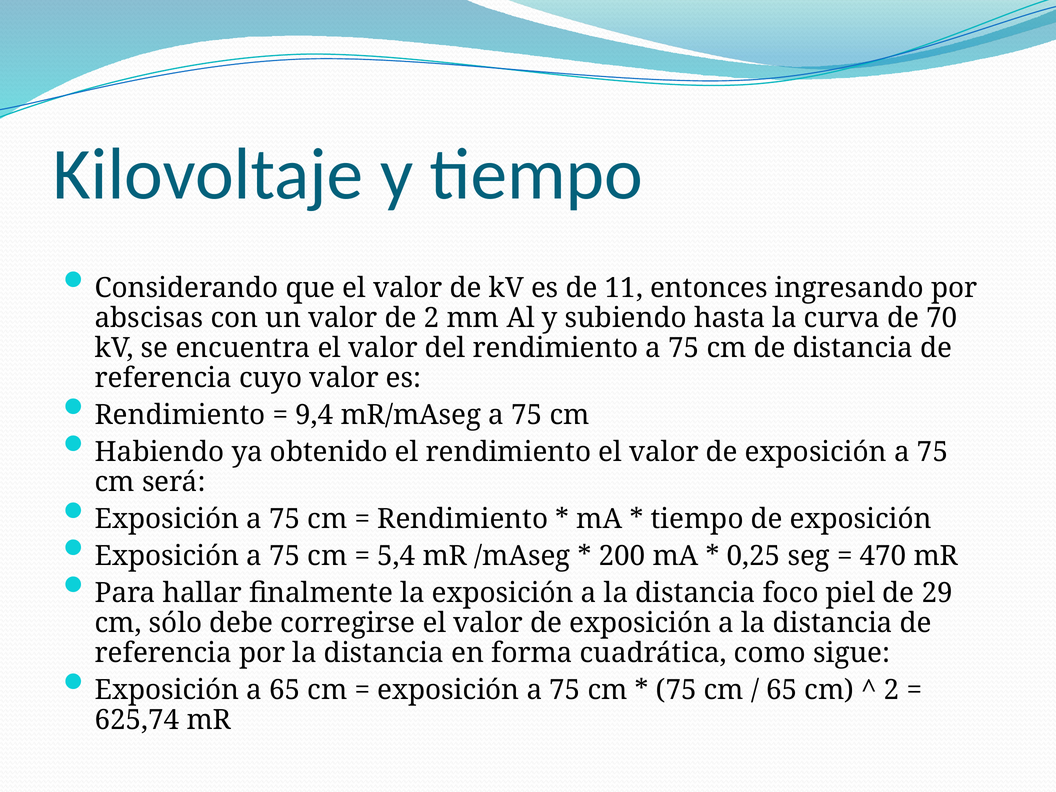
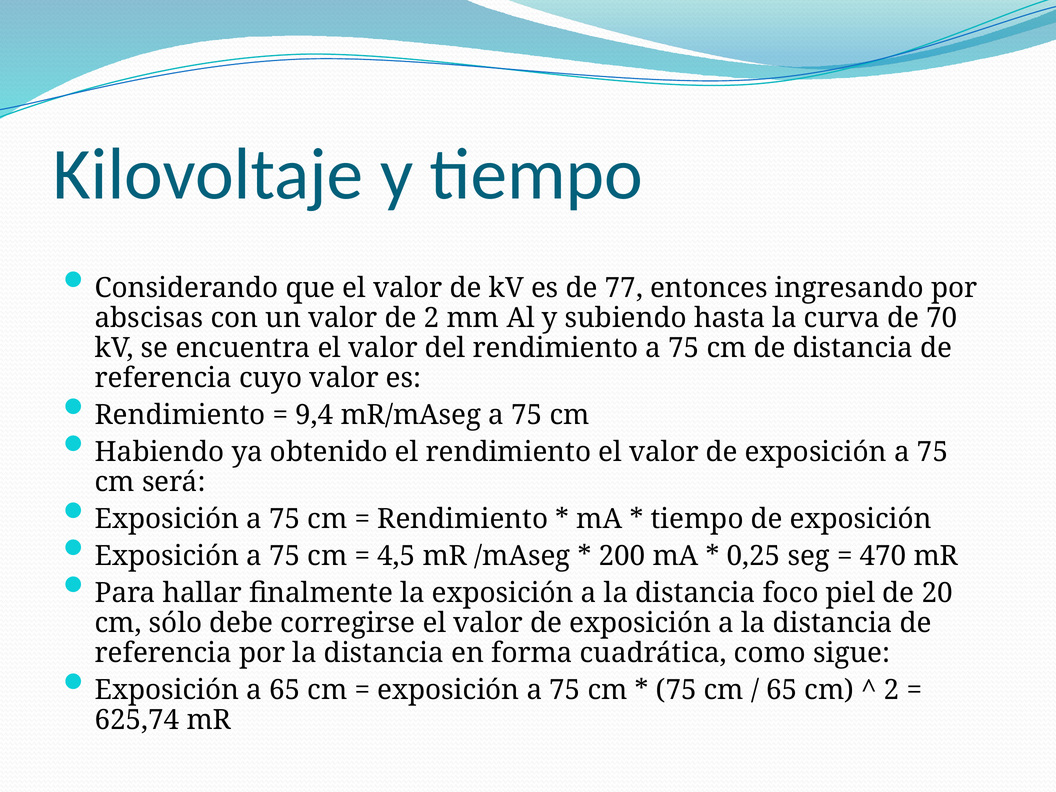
11: 11 -> 77 (624, 288)
5,4: 5,4 -> 4,5 (396, 556)
29: 29 -> 20 (937, 593)
